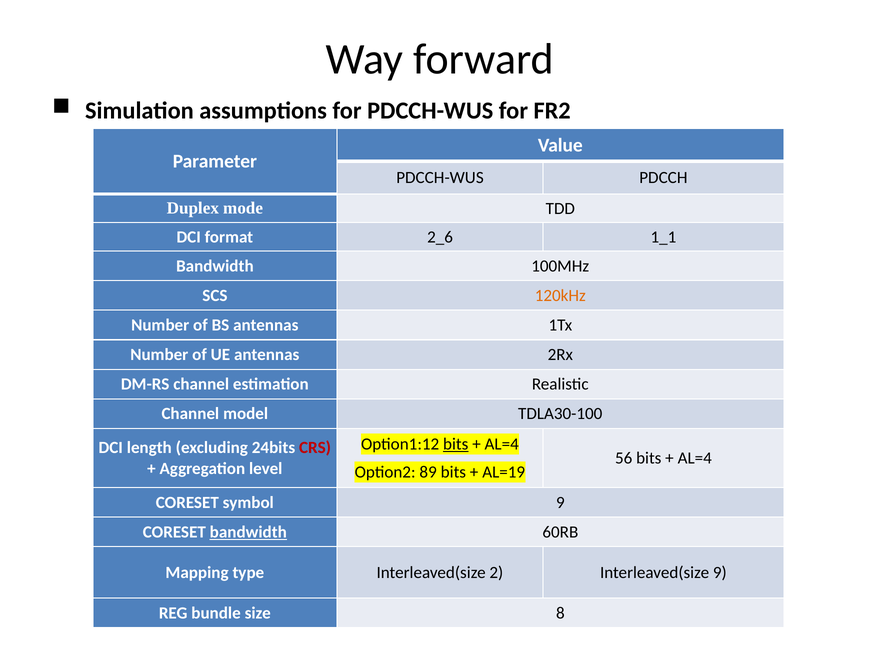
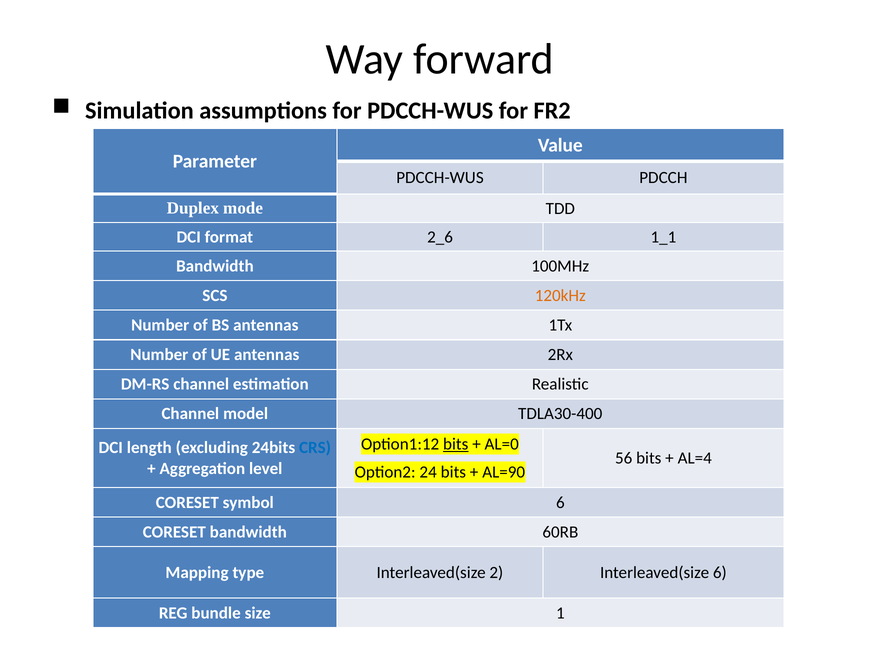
TDLA30-100: TDLA30-100 -> TDLA30-400 (560, 414)
AL=4: AL=4 -> AL=0 (502, 444)
CRS colour: red -> blue (315, 448)
89: 89 -> 24 (428, 472)
AL=19: AL=19 -> AL=90 (504, 472)
symbol 9: 9 -> 6 (560, 502)
bandwidth underline: present -> none (248, 532)
Interleaved(size 9: 9 -> 6 (720, 572)
8: 8 -> 1 (560, 613)
